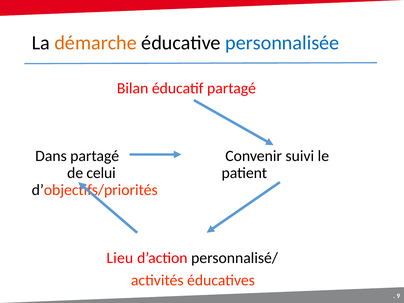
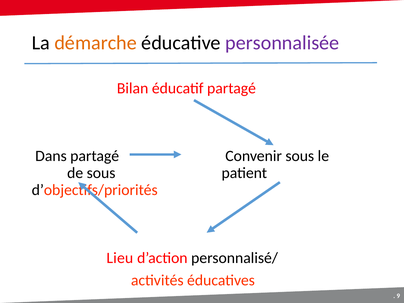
personnalisée colour: blue -> purple (282, 43)
Convenir suivi: suivi -> sous (300, 156)
de celui: celui -> sous (101, 173)
